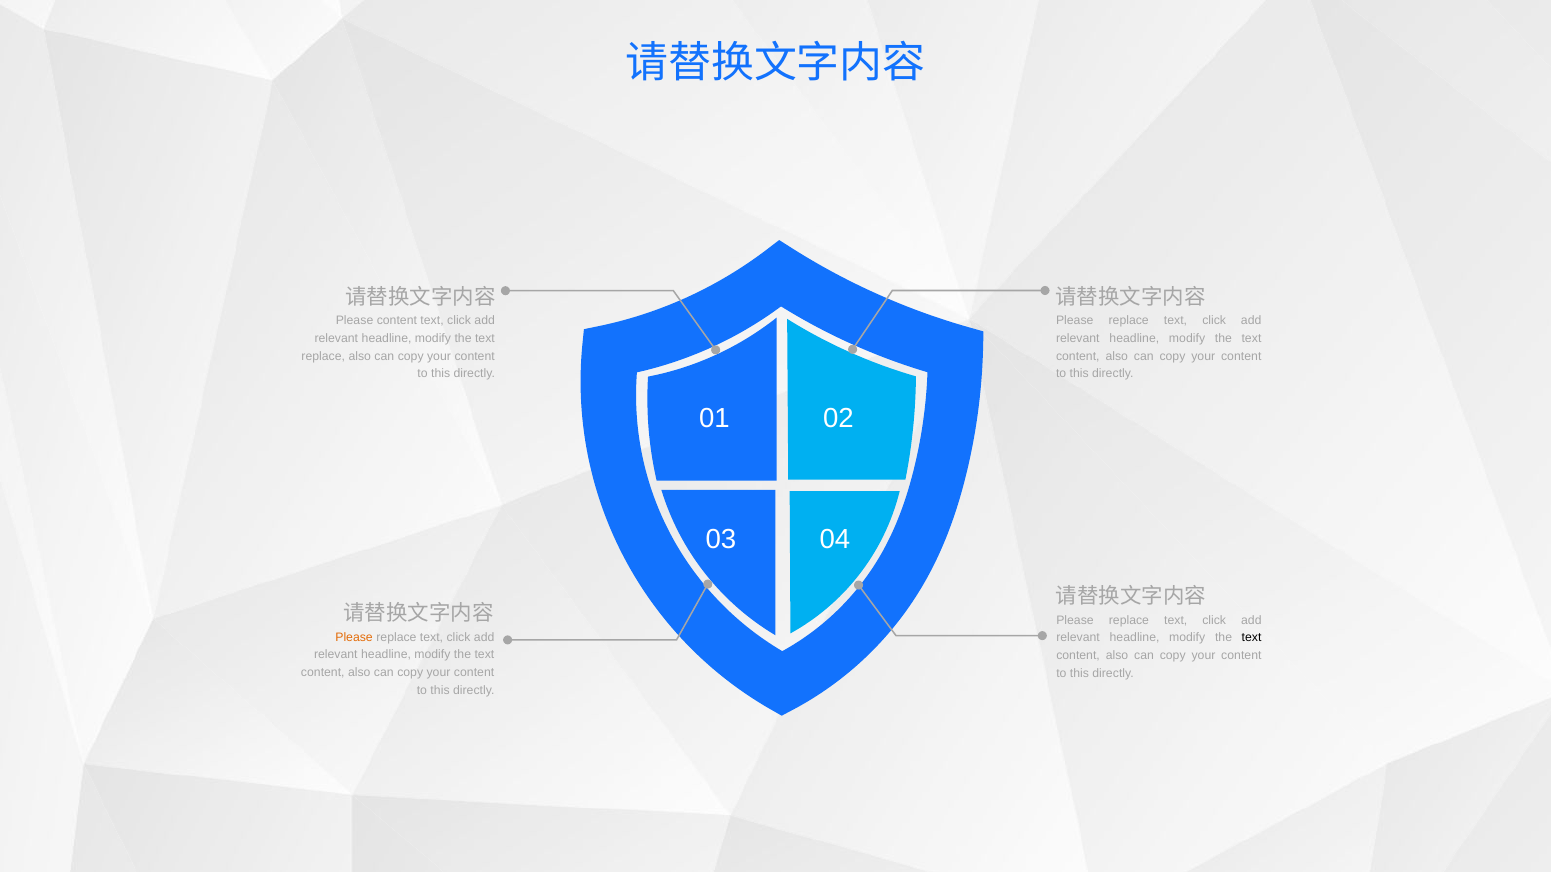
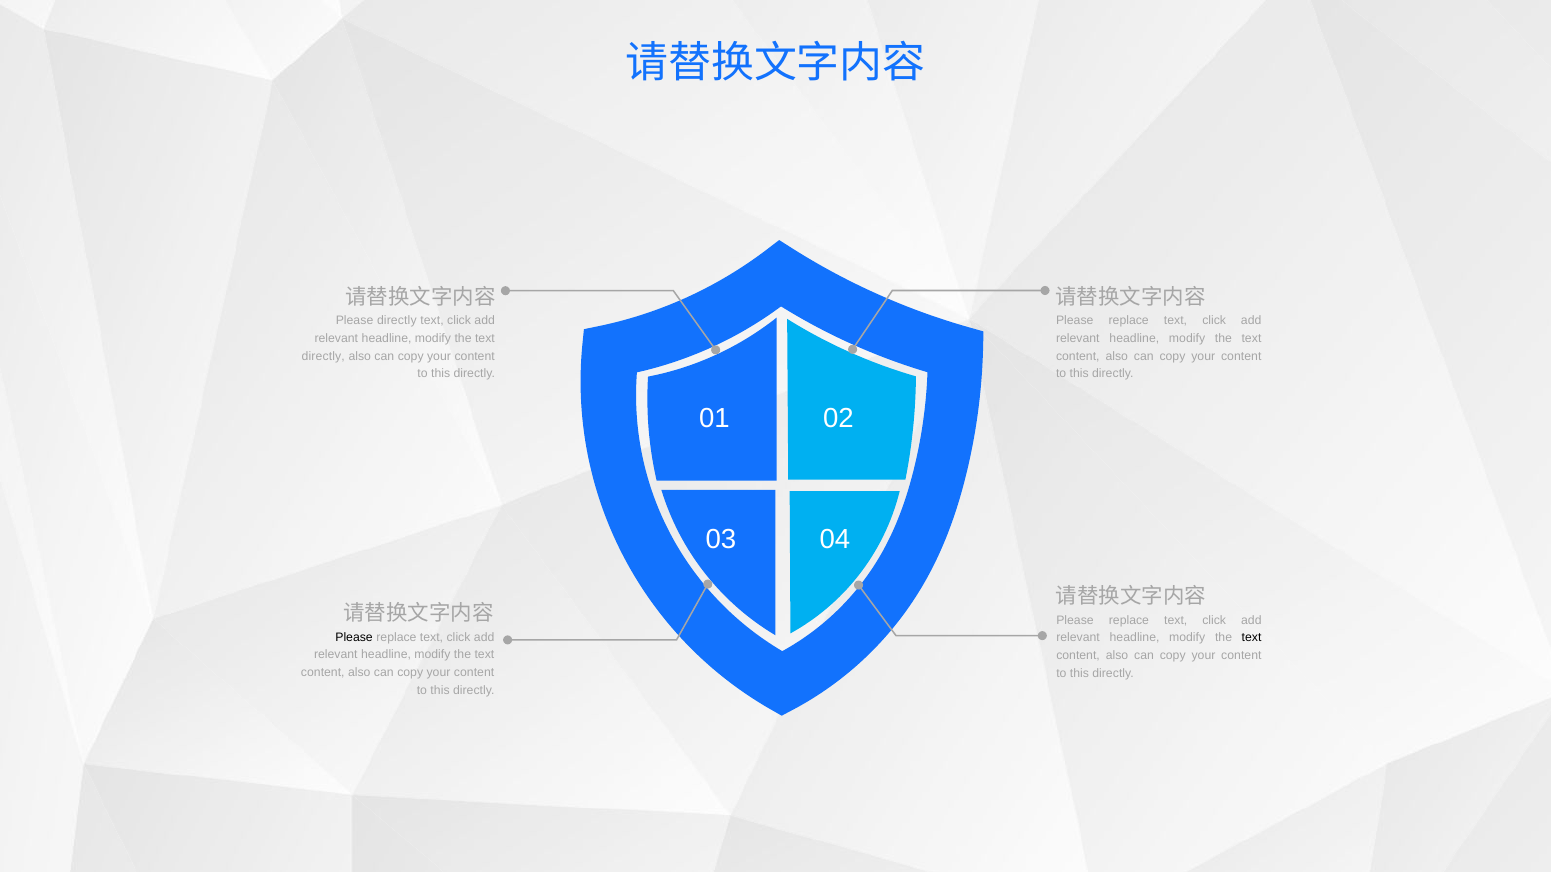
Please content: content -> directly (397, 321)
replace: replace -> directly (323, 356)
Please colour: orange -> black (354, 638)
